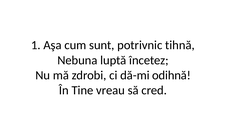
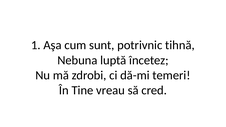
odihnă: odihnă -> temeri (171, 75)
